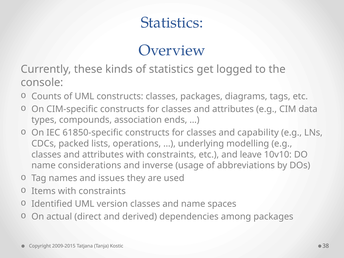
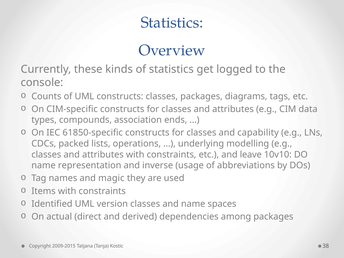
considerations: considerations -> representation (90, 165)
issues: issues -> magic (111, 178)
